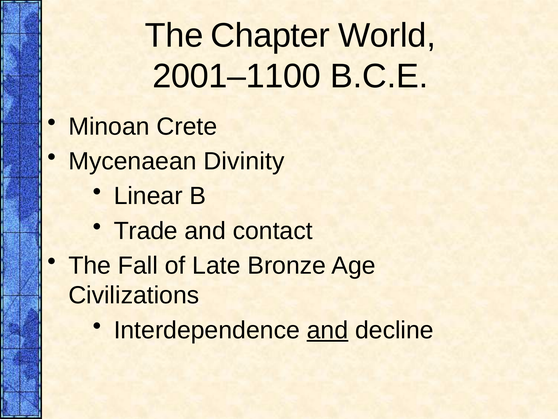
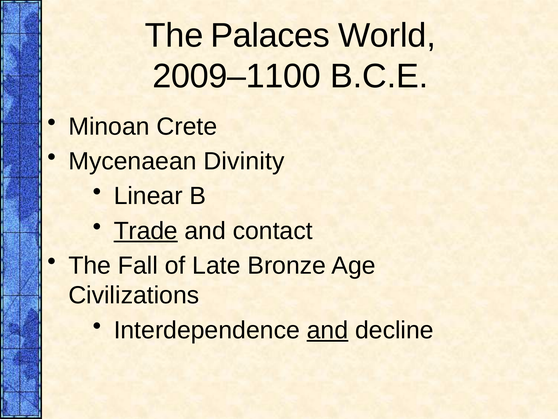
Chapter: Chapter -> Palaces (270, 35)
2001–1100: 2001–1100 -> 2009–1100 (237, 76)
Trade underline: none -> present (146, 231)
